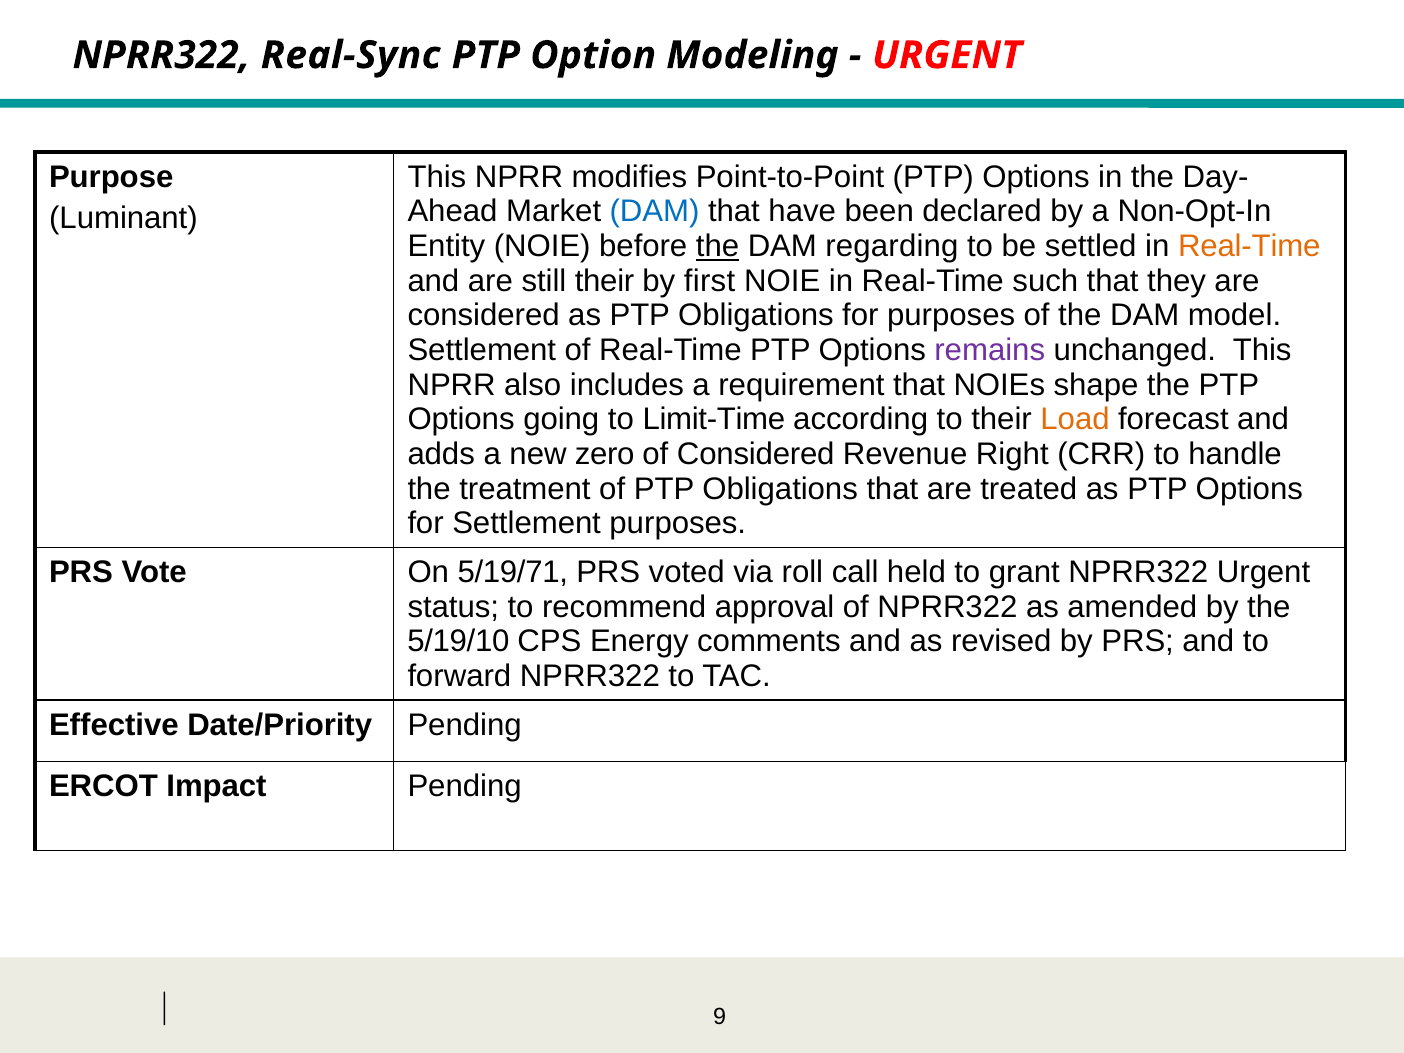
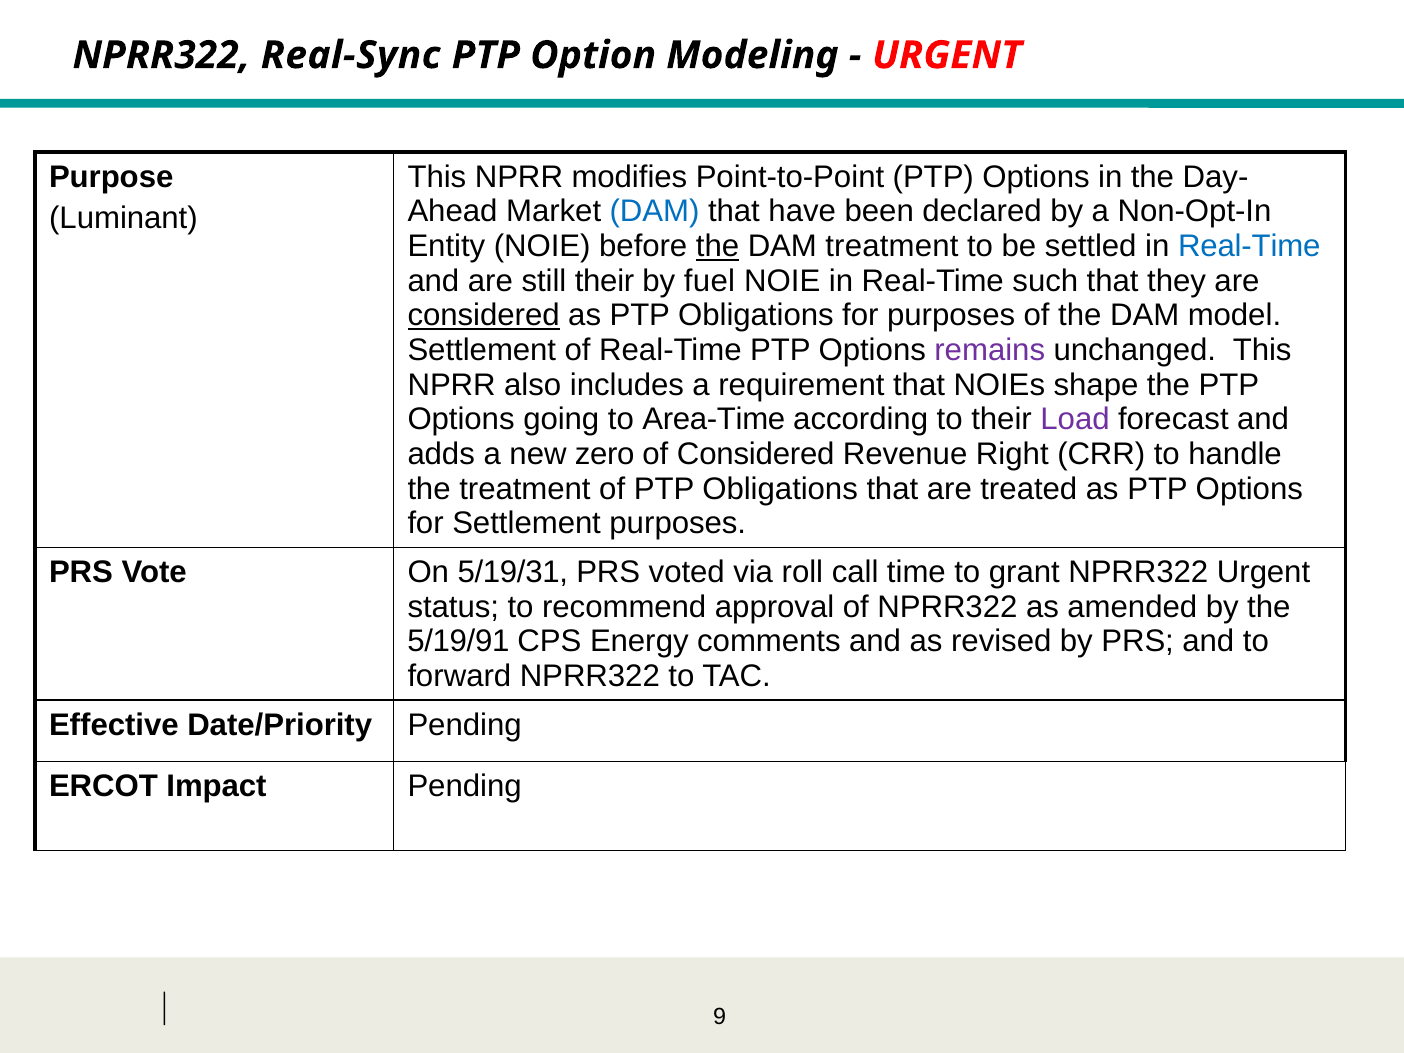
DAM regarding: regarding -> treatment (892, 246)
Real-Time colour: orange -> blue (1249, 246)
first: first -> fuel (710, 281)
considered underline: none -> present (484, 316)
Limit-Time: Limit-Time -> Area-Time (714, 420)
Load colour: orange -> purple (1075, 420)
5/19/71: 5/19/71 -> 5/19/31 (513, 572)
held: held -> time (916, 572)
5/19/10: 5/19/10 -> 5/19/91 (458, 642)
